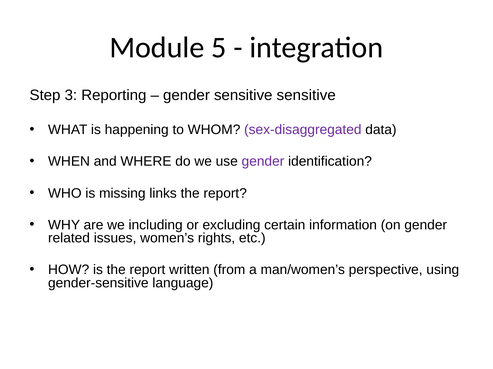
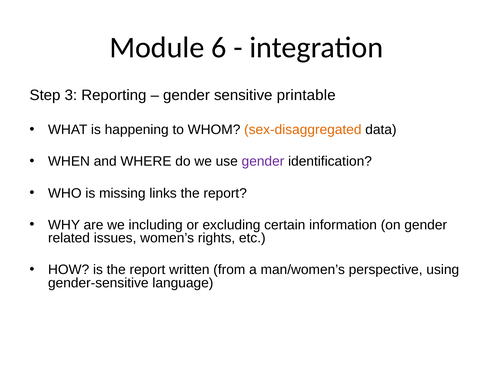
5: 5 -> 6 (219, 48)
sensitive sensitive: sensitive -> printable (306, 95)
sex-disaggregated colour: purple -> orange (303, 130)
